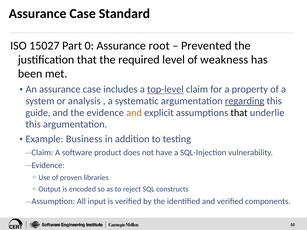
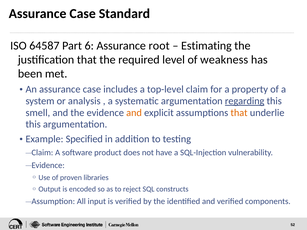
15027: 15027 -> 64587 (44, 46)
0: 0 -> 6 (89, 46)
Prevented: Prevented -> Estimating (206, 46)
top-level underline: present -> none (165, 89)
guide: guide -> smell (38, 113)
that colour: black -> orange (239, 113)
Business: Business -> Specified (84, 139)
